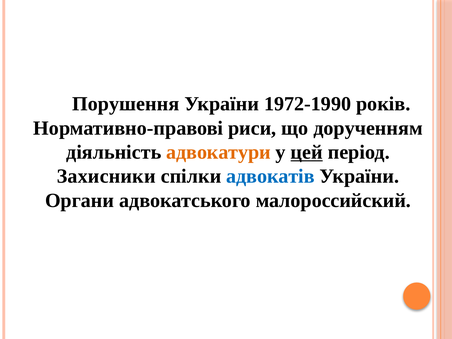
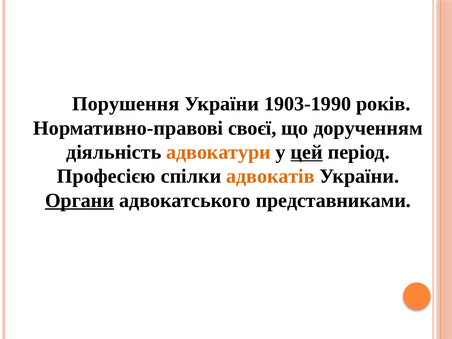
1972-1990: 1972-1990 -> 1903-1990 (308, 104)
риси: риси -> своєї (252, 128)
Захисники: Захисники -> Професією (106, 176)
адвокатів colour: blue -> orange (270, 176)
Органи underline: none -> present (80, 200)
малороссийский: малороссийский -> представниками (333, 200)
